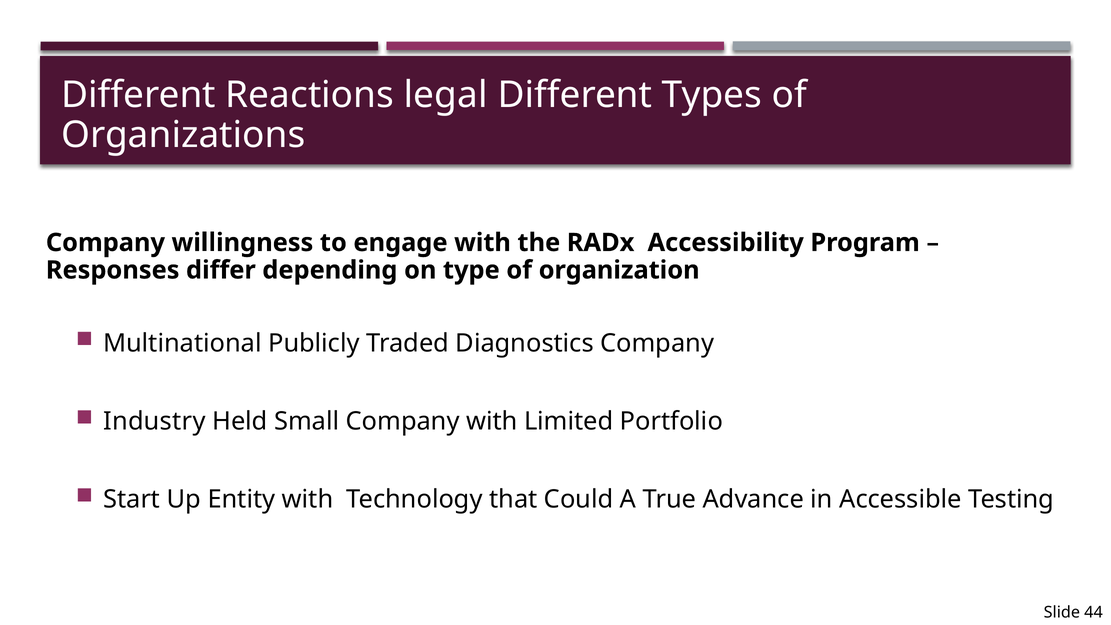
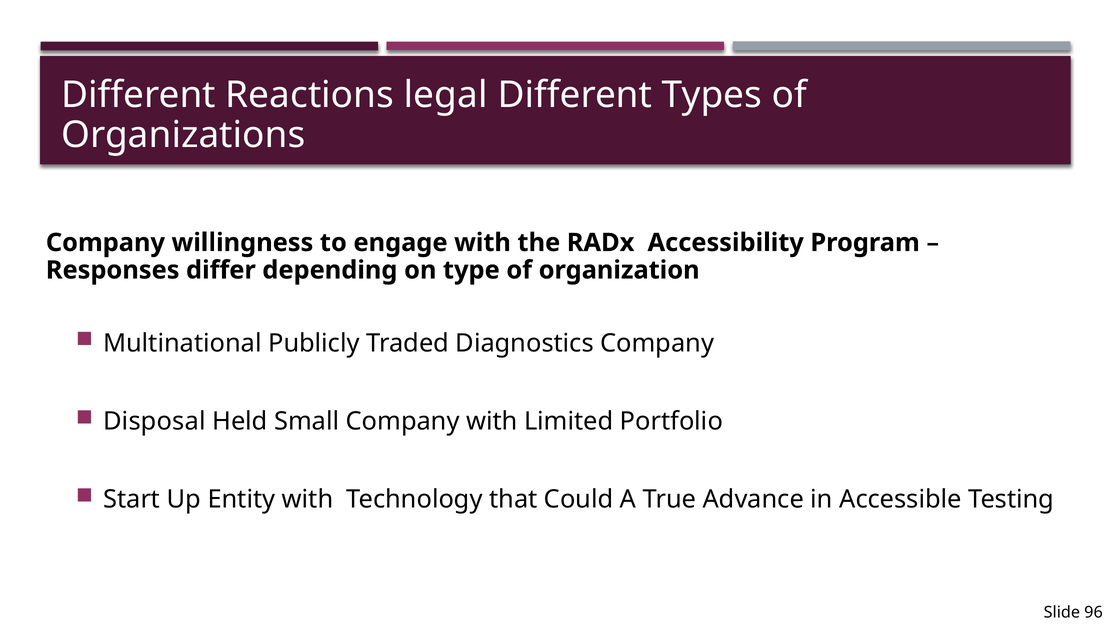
Industry: Industry -> Disposal (154, 421)
44: 44 -> 96 (1094, 612)
